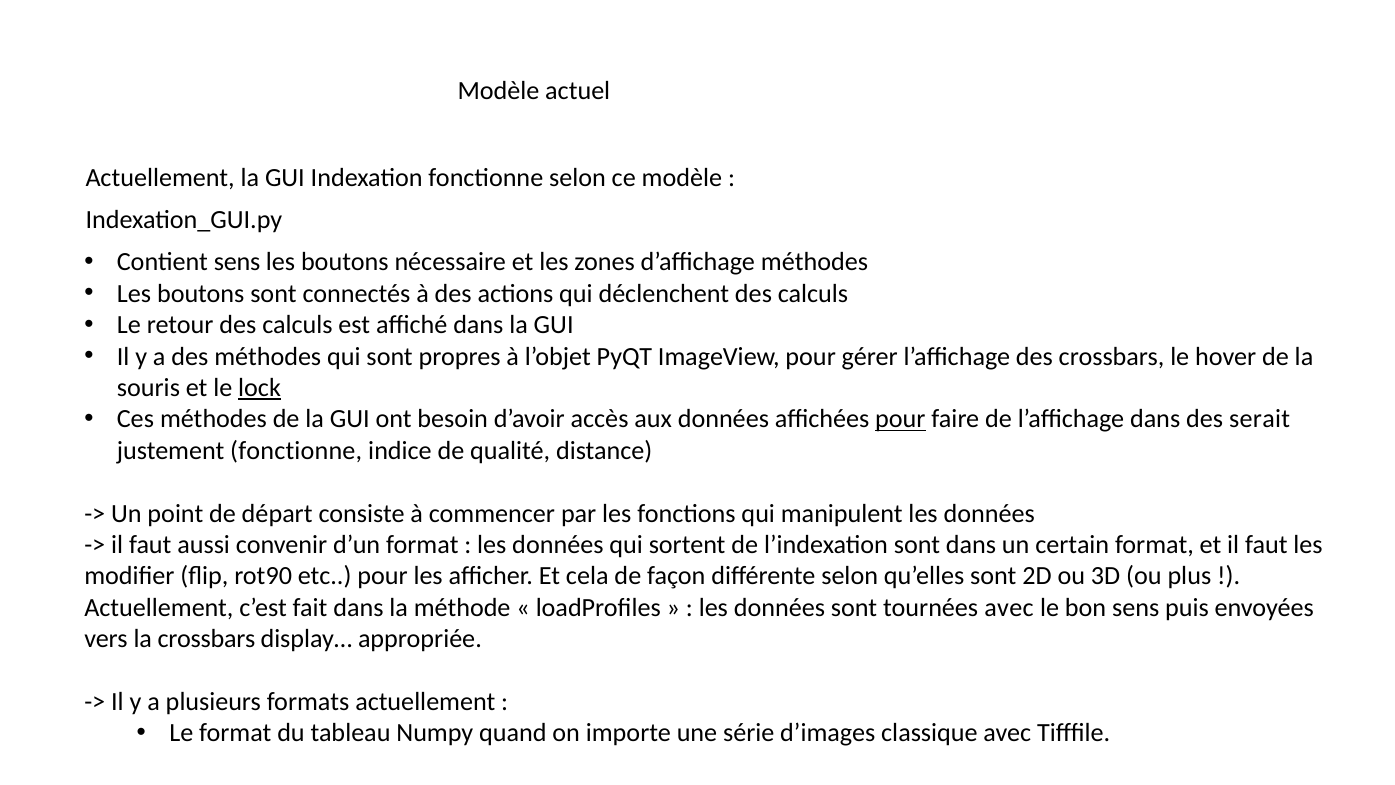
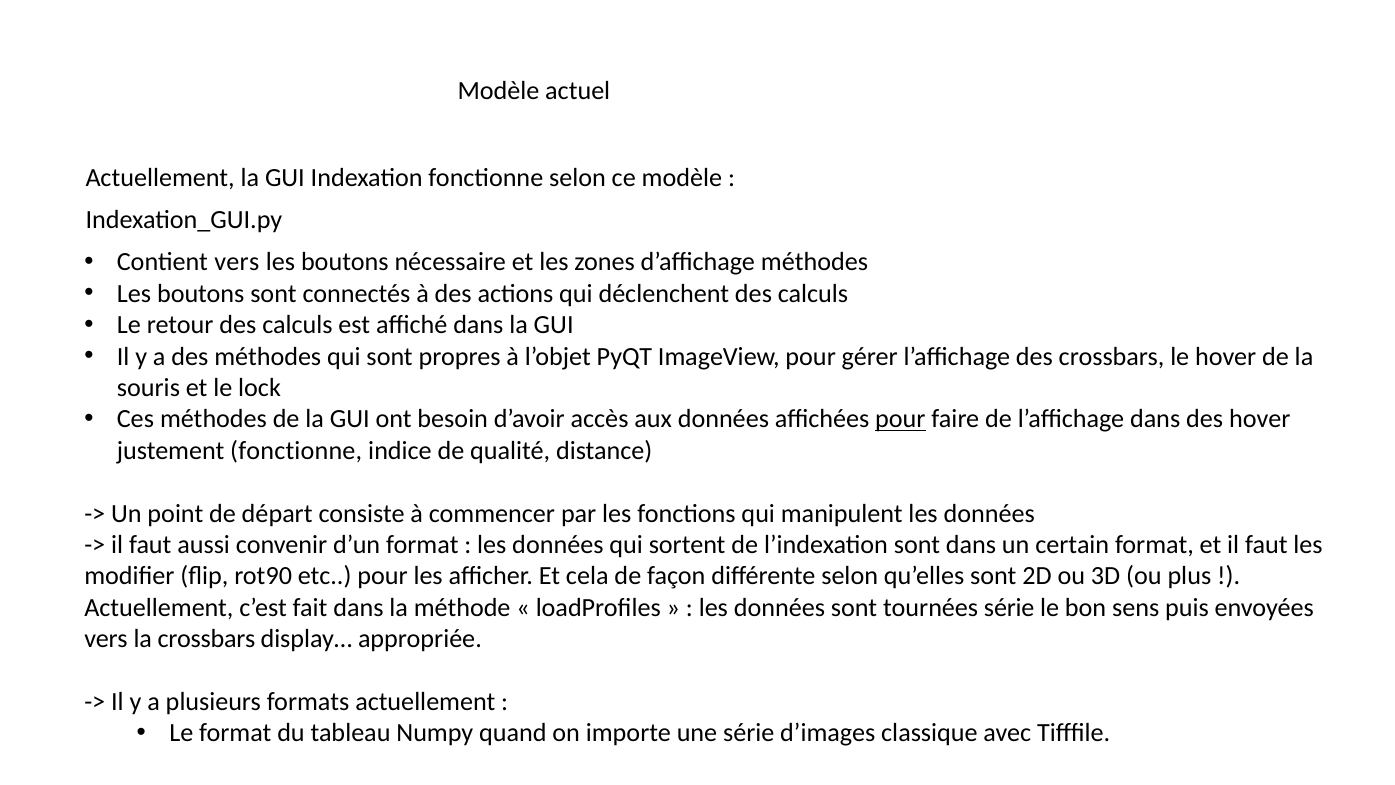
Contient sens: sens -> vers (237, 262)
lock underline: present -> none (260, 388)
des serait: serait -> hover (1260, 419)
tournées avec: avec -> série (1009, 607)
